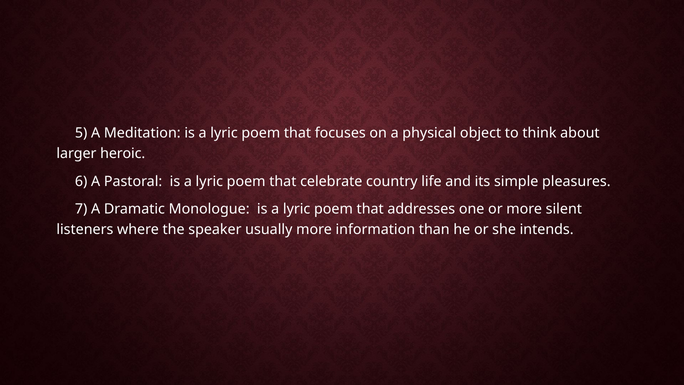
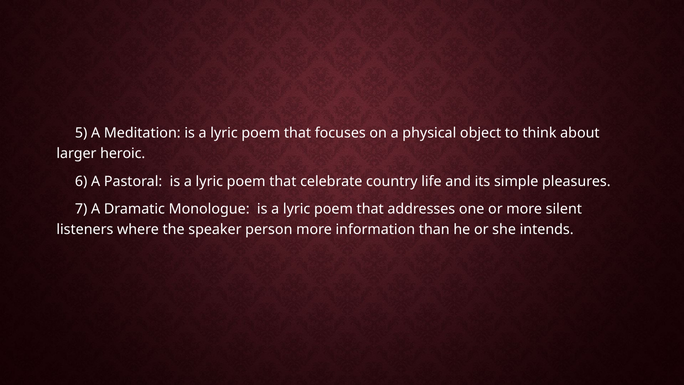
usually: usually -> person (269, 230)
